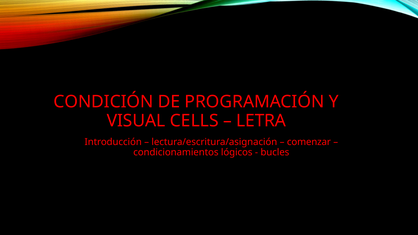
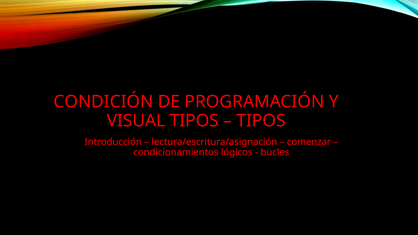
VISUAL CELLS: CELLS -> TIPOS (194, 121)
LETRA: LETRA -> TIPOS (261, 121)
